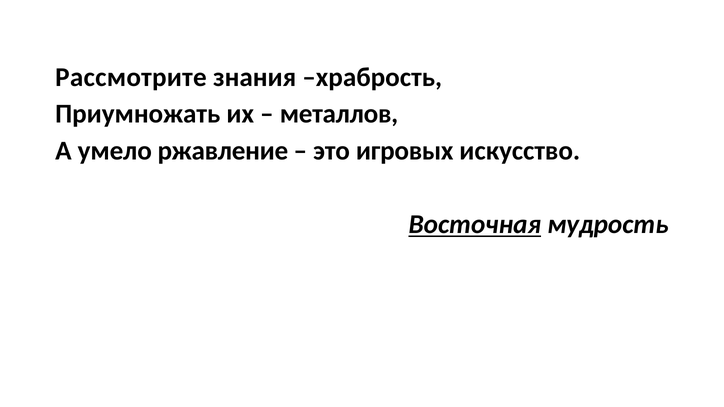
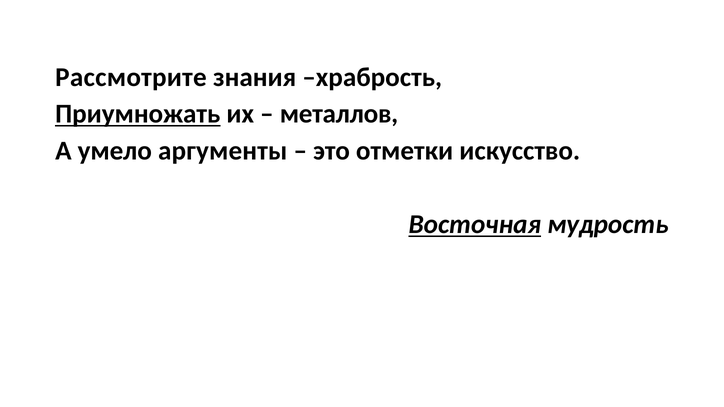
Приумножать underline: none -> present (138, 114)
ржавление: ржавление -> аргументы (223, 151)
игровых: игровых -> отметки (405, 151)
